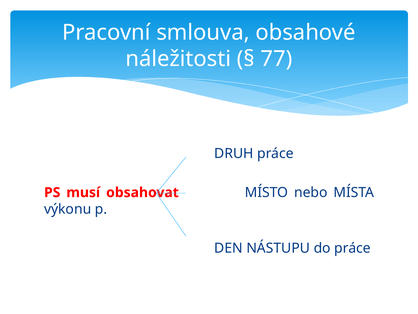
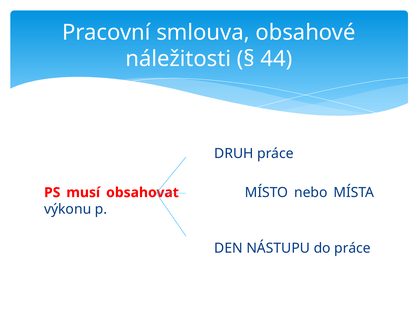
77: 77 -> 44 (276, 59)
